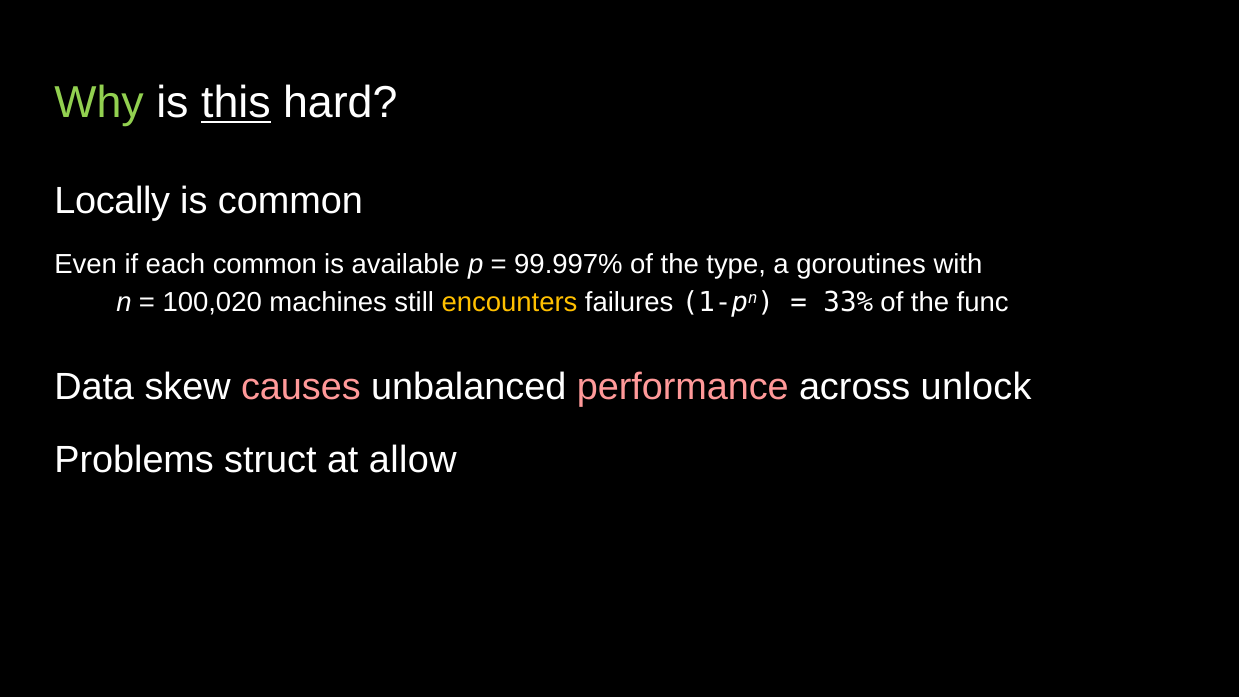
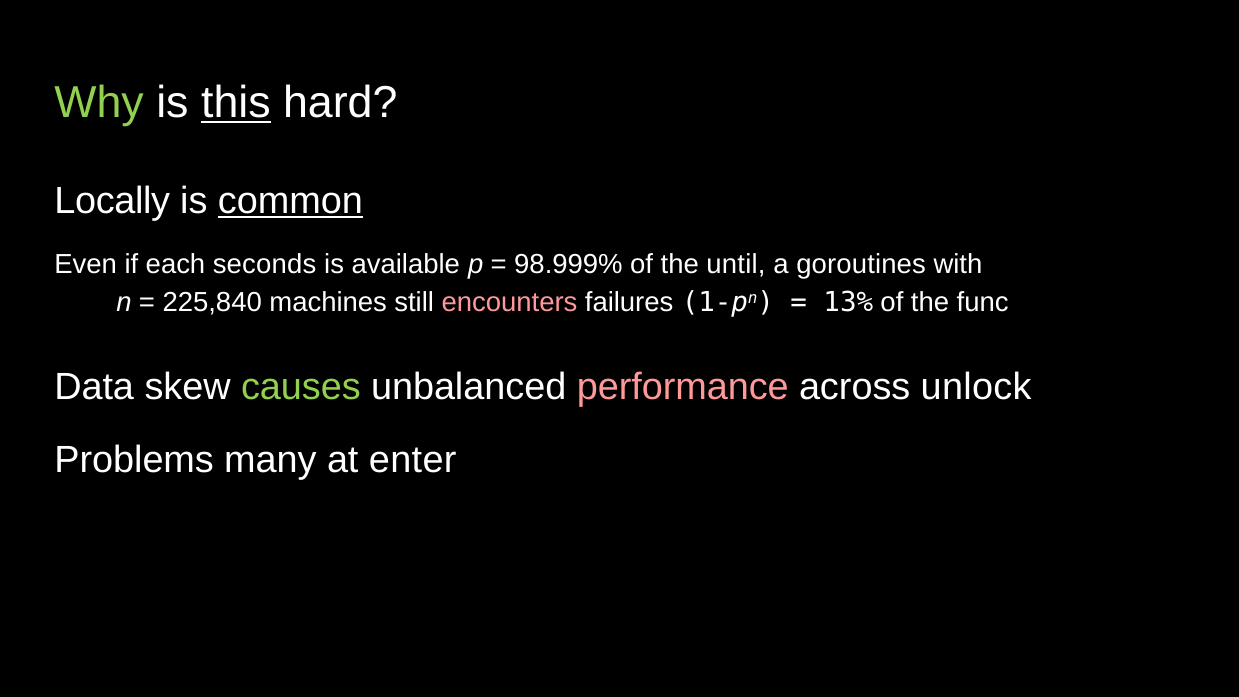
common underline: none -> present (290, 201)
each common: common -> seconds (265, 265)
99.997%: 99.997% -> 98.999% (568, 265)
type: type -> until (736, 265)
100,020: 100,020 -> 225,840 (212, 302)
encounters colour: yellow -> pink (509, 302)
33%: 33% -> 13% (848, 302)
causes colour: pink -> light green (301, 387)
struct: struct -> many (270, 460)
allow: allow -> enter (413, 460)
